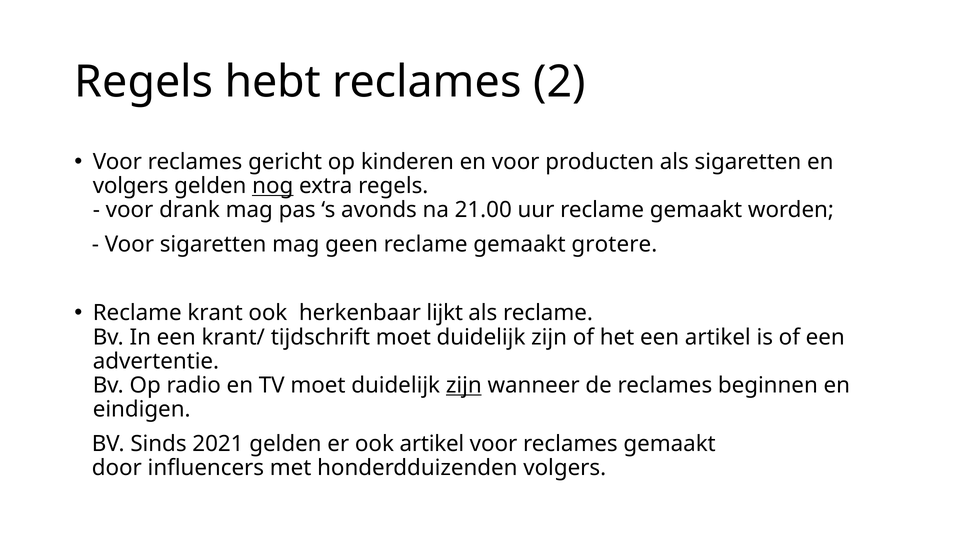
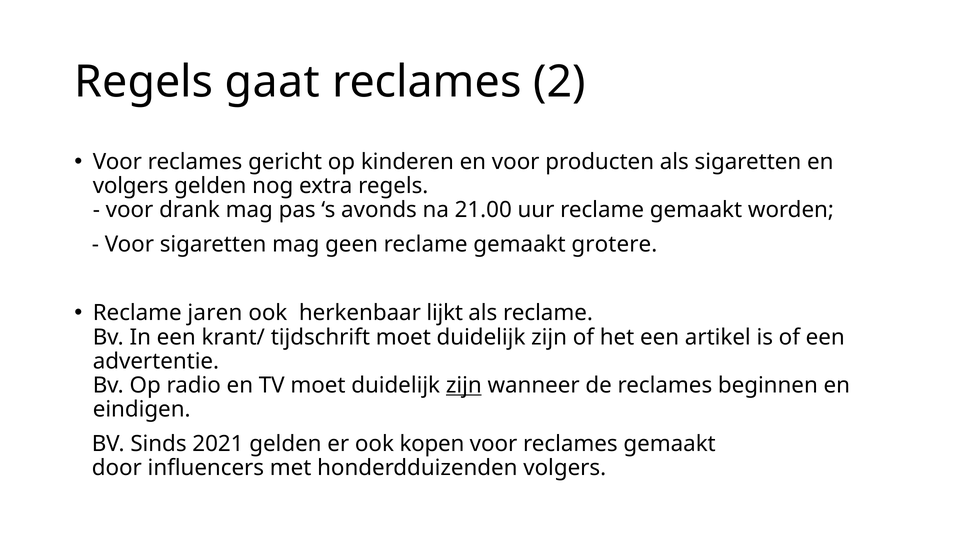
hebt: hebt -> gaat (272, 82)
nog underline: present -> none (273, 186)
krant: krant -> jaren (215, 313)
ook artikel: artikel -> kopen (432, 444)
